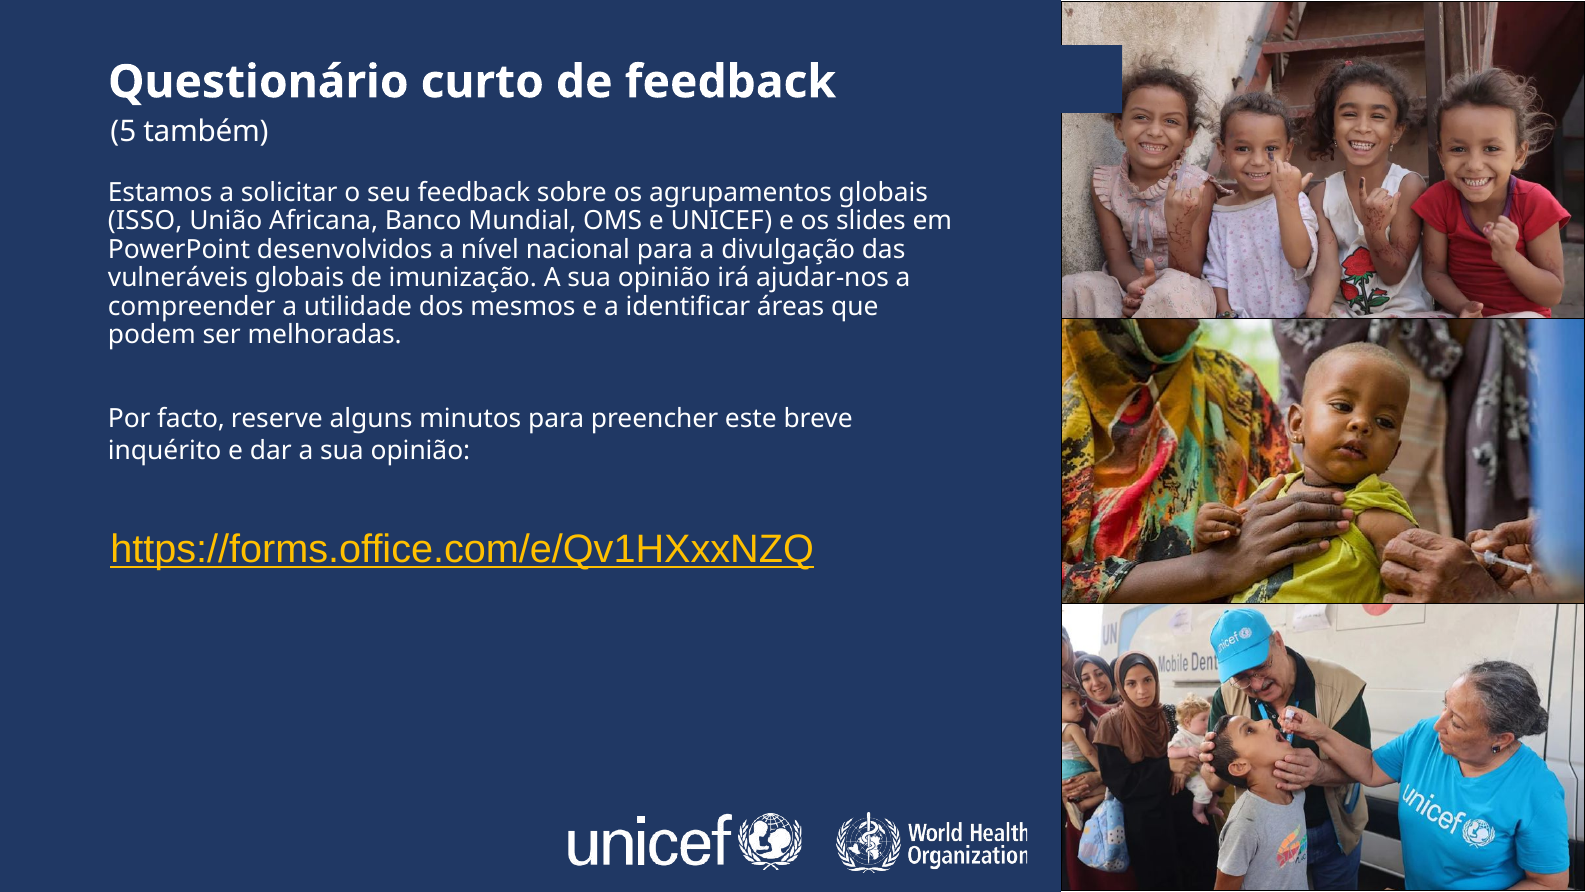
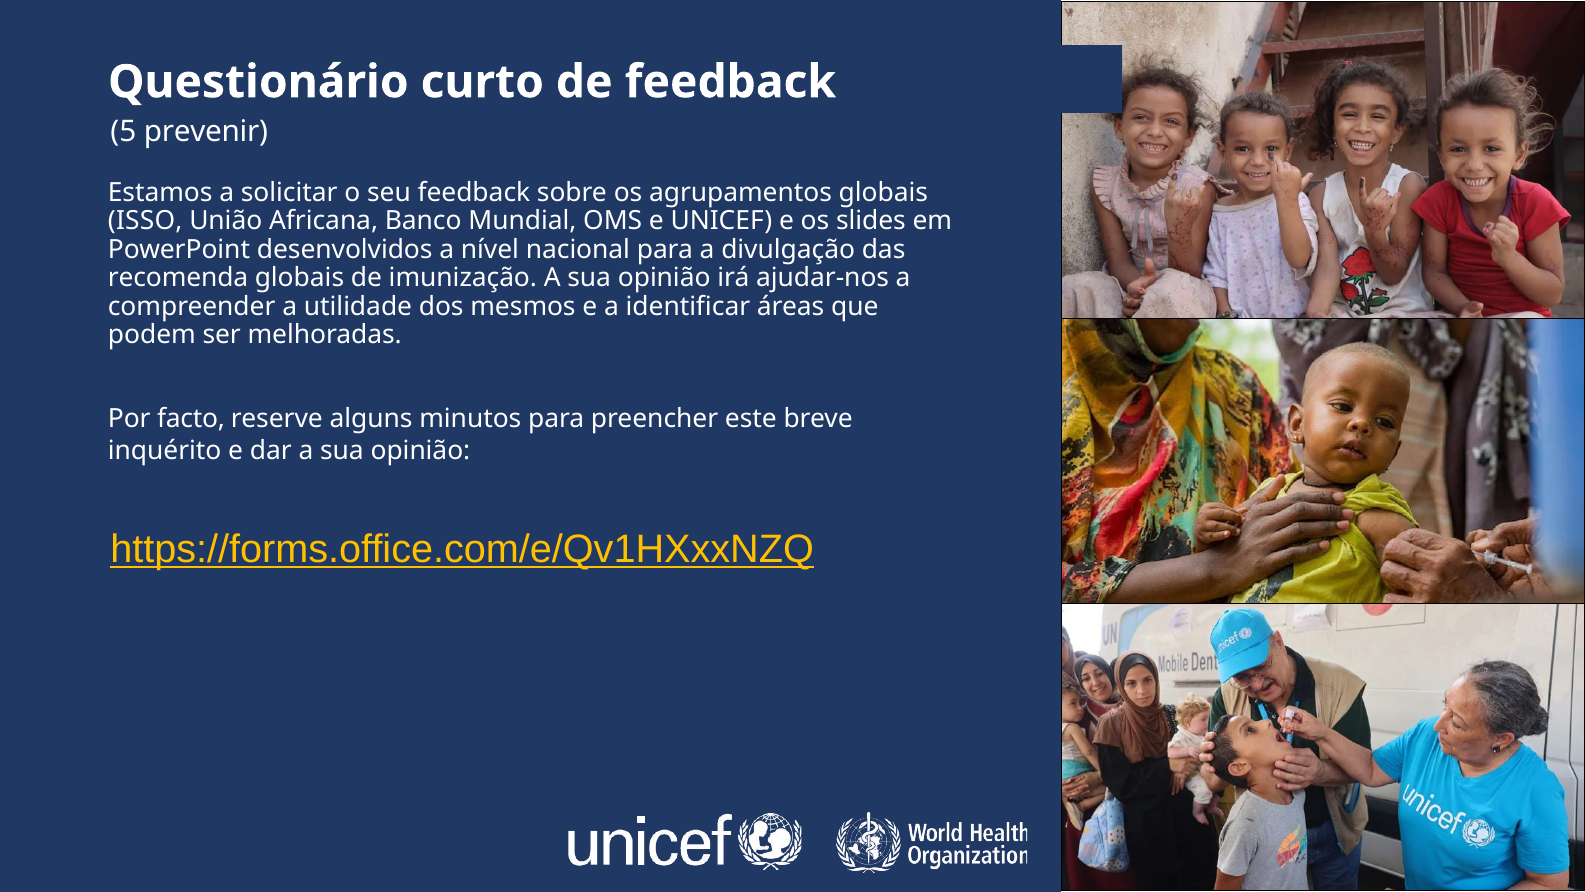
também: também -> prevenir (206, 132)
vulneráveis: vulneráveis -> recomenda (178, 278)
